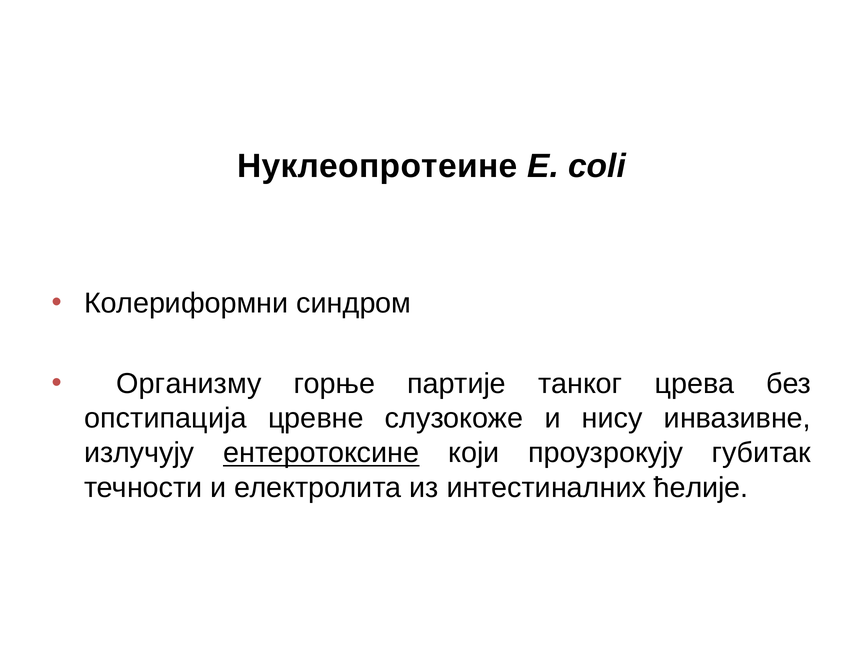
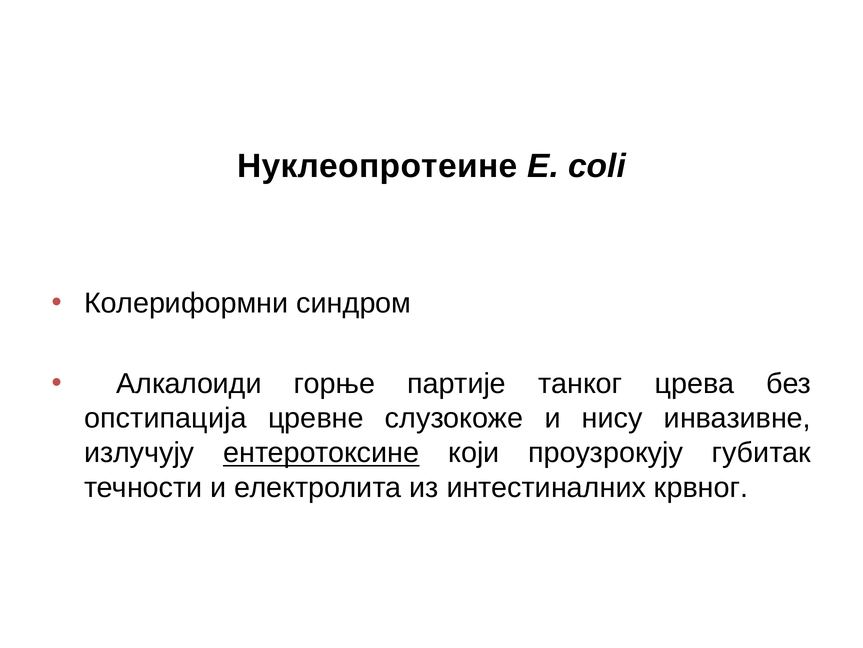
Организму: Организму -> Алкалоиди (189, 383)
ћелије: ћелије -> крвног (701, 487)
